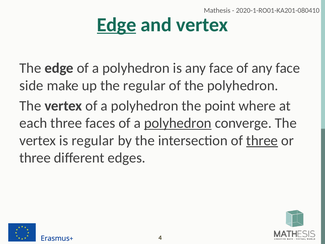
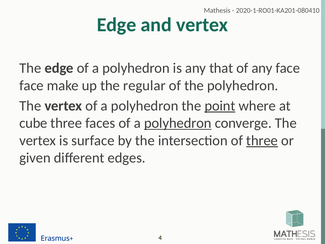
Edge underline: present -> none (117, 25)
is any face: face -> that (221, 68)
side: side -> face (32, 85)
point underline: none -> present (220, 106)
each: each -> cube (33, 123)
is regular: regular -> surface (93, 140)
three: three -> given (35, 158)
